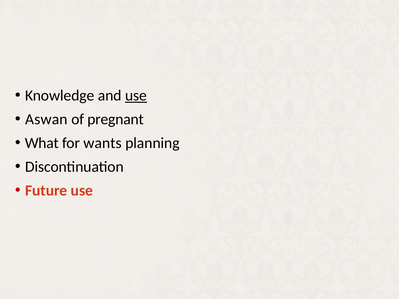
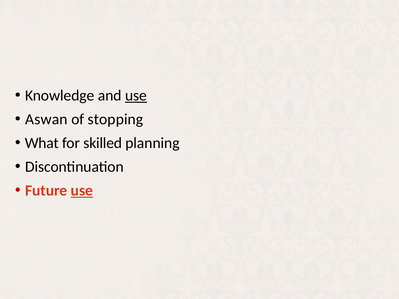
pregnant: pregnant -> stopping (115, 119)
wants: wants -> skilled (103, 143)
use underline: none -> present (82, 191)
